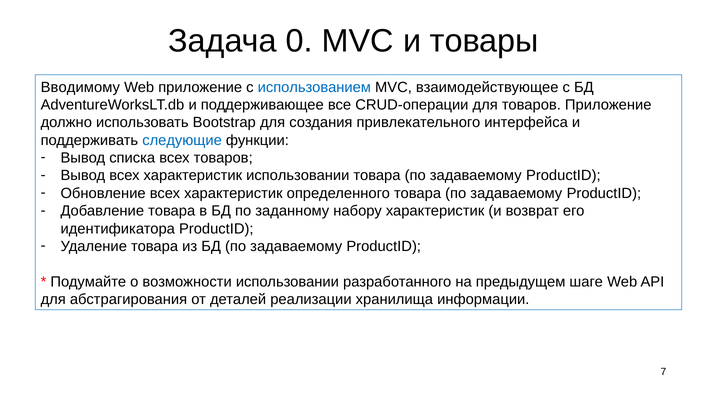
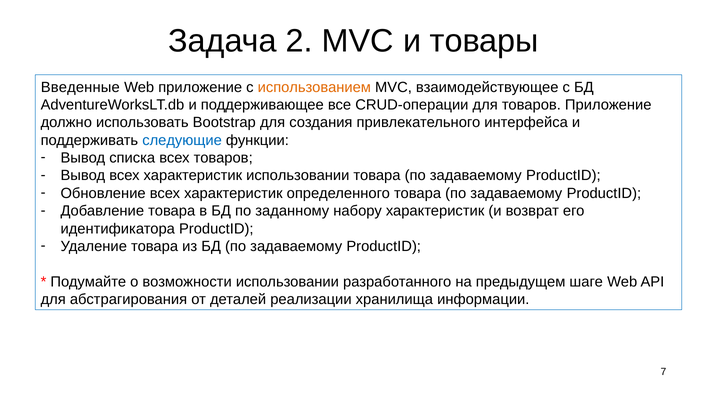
0: 0 -> 2 (299, 41)
Вводимому: Вводимому -> Введенные (80, 87)
использованием colour: blue -> orange (314, 87)
